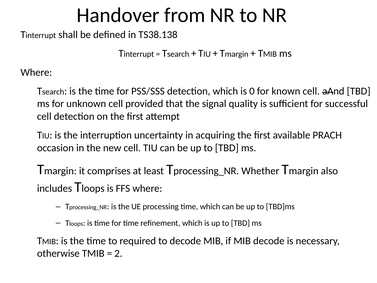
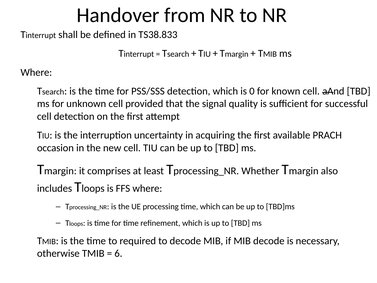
TS38.138: TS38.138 -> TS38.833 (158, 35)
2: 2 -> 6 (118, 253)
